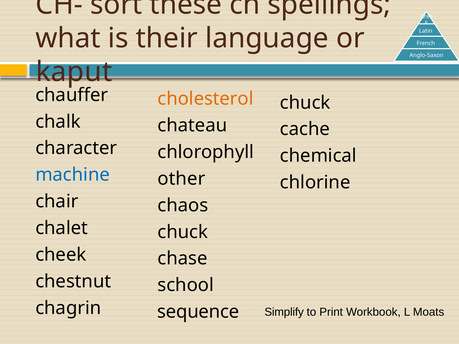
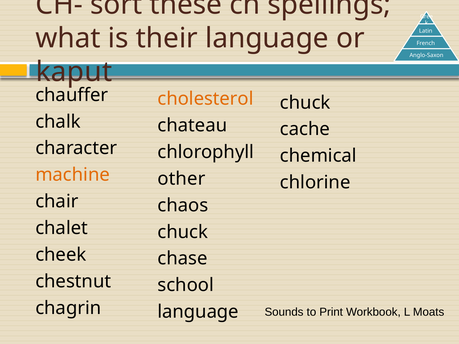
machine colour: blue -> orange (73, 175)
Simplify: Simplify -> Sounds (284, 312)
sequence: sequence -> language (198, 312)
